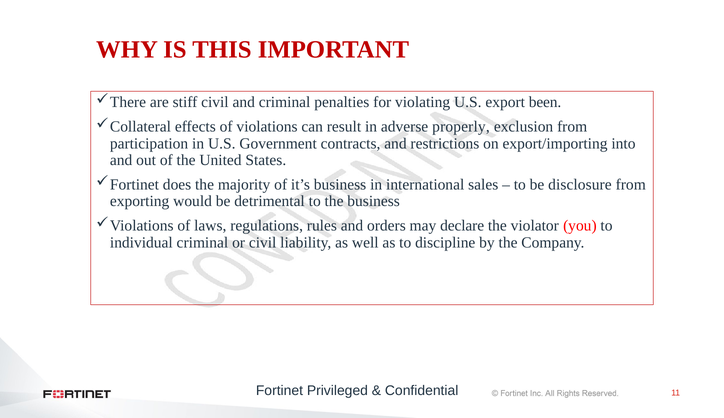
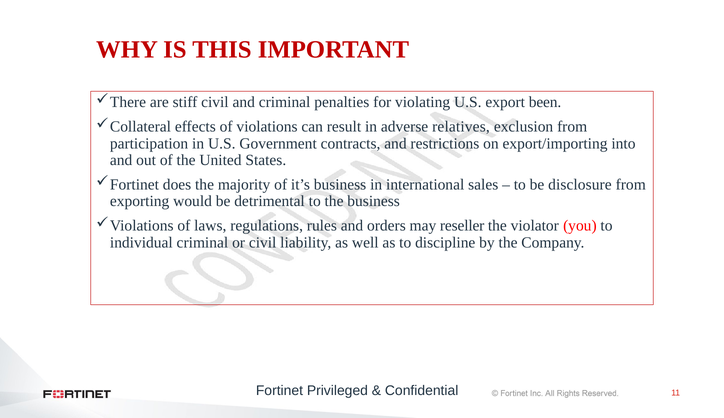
properly: properly -> relatives (461, 127)
declare: declare -> reseller (462, 226)
